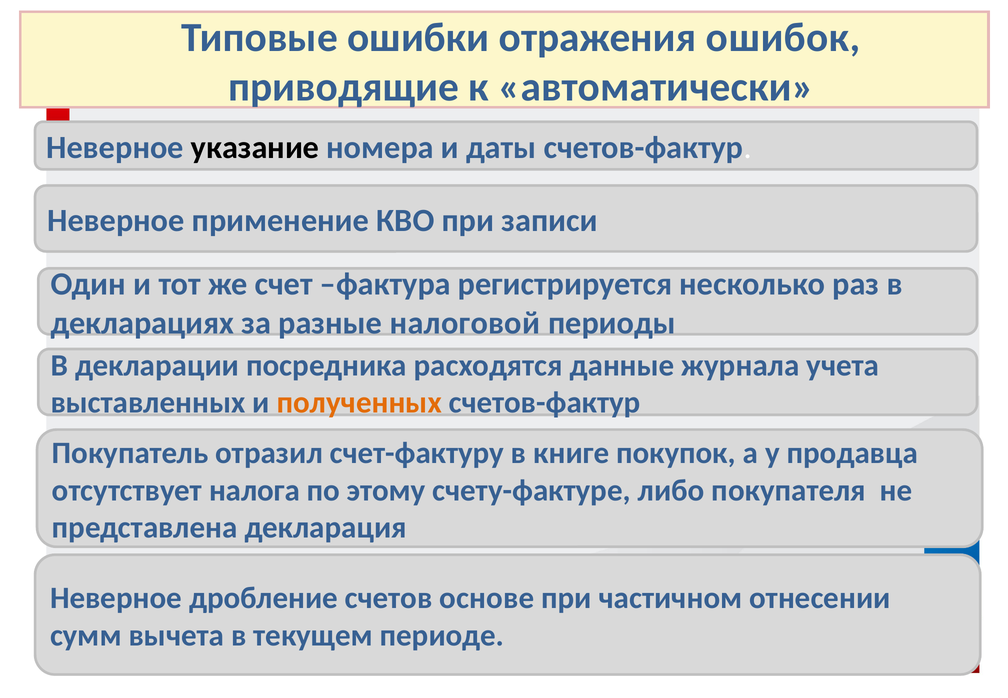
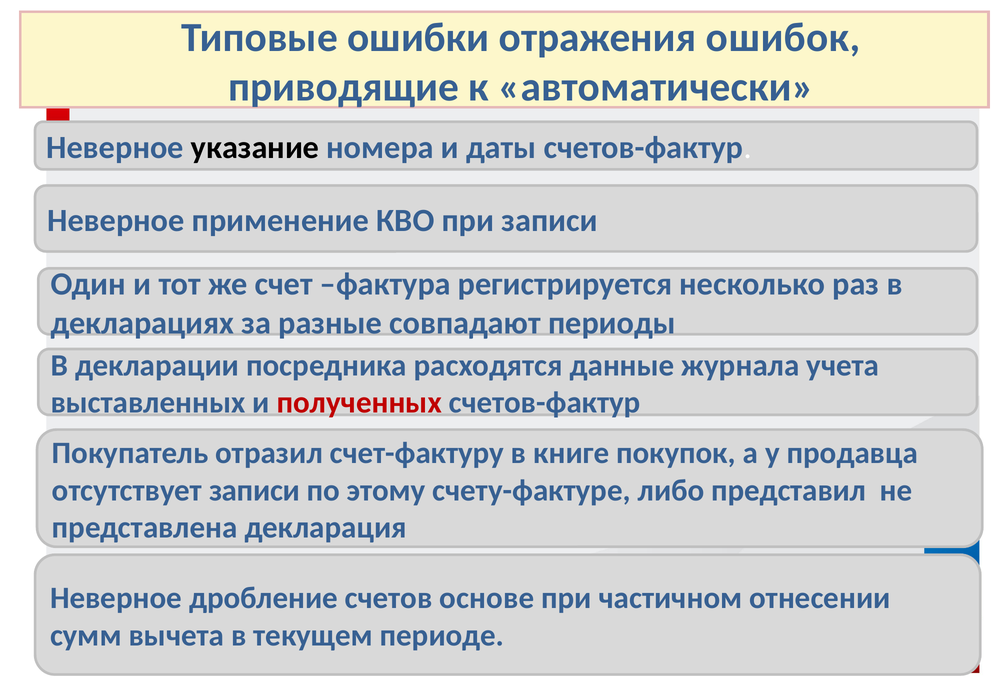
налоговой: налоговой -> совпадают (465, 323)
полученных colour: orange -> red (359, 403)
отсутствует налога: налога -> записи (255, 490)
покупателя: покупателя -> представил (789, 490)
